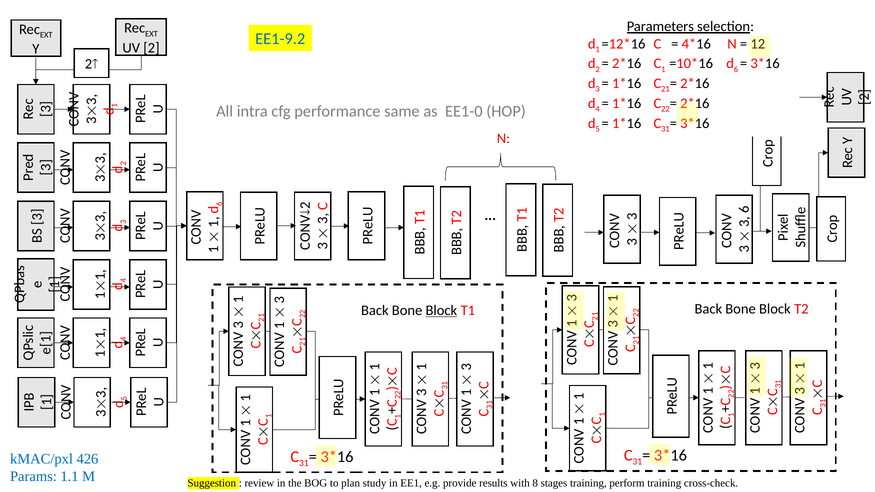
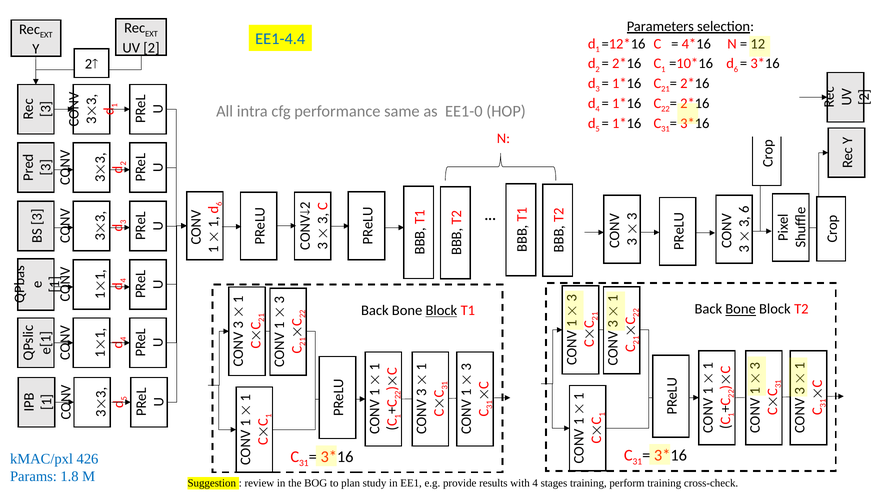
EE1-9.2: EE1-9.2 -> EE1-4.4 (280, 39)
Bone underline: none -> present (741, 309)
1.1: 1.1 -> 1.8 (70, 477)
with 8: 8 -> 4 (535, 484)
